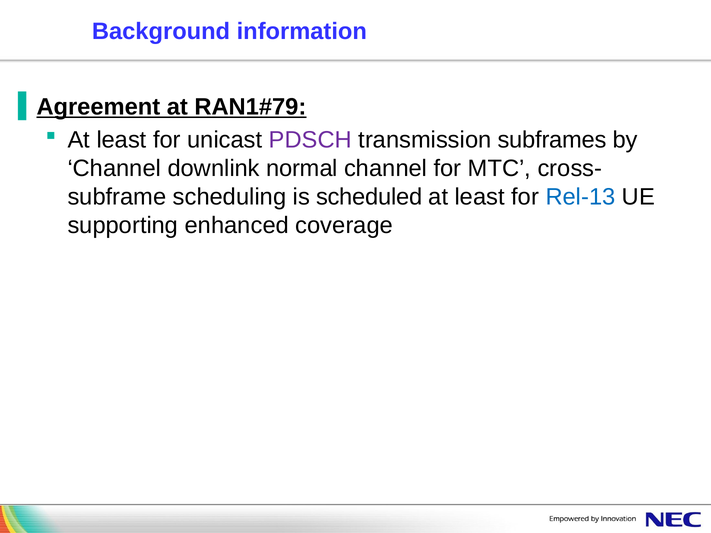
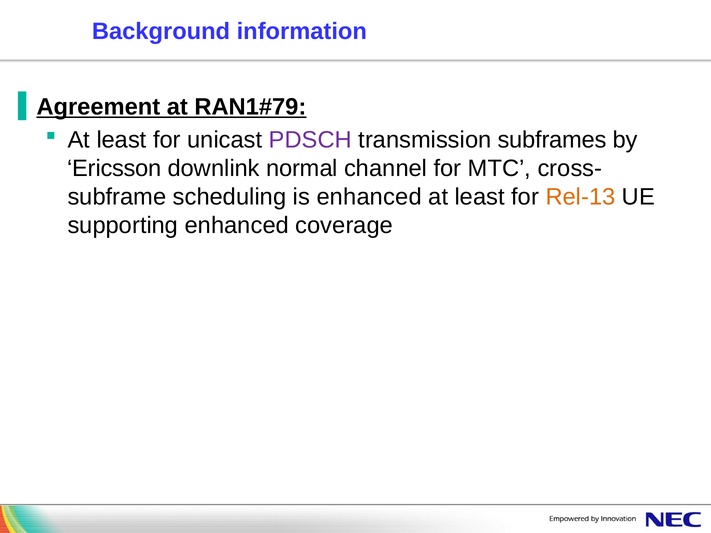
Channel: Channel -> Ericsson (114, 169)
is scheduled: scheduled -> enhanced (369, 197)
Rel-13 colour: blue -> orange (580, 197)
